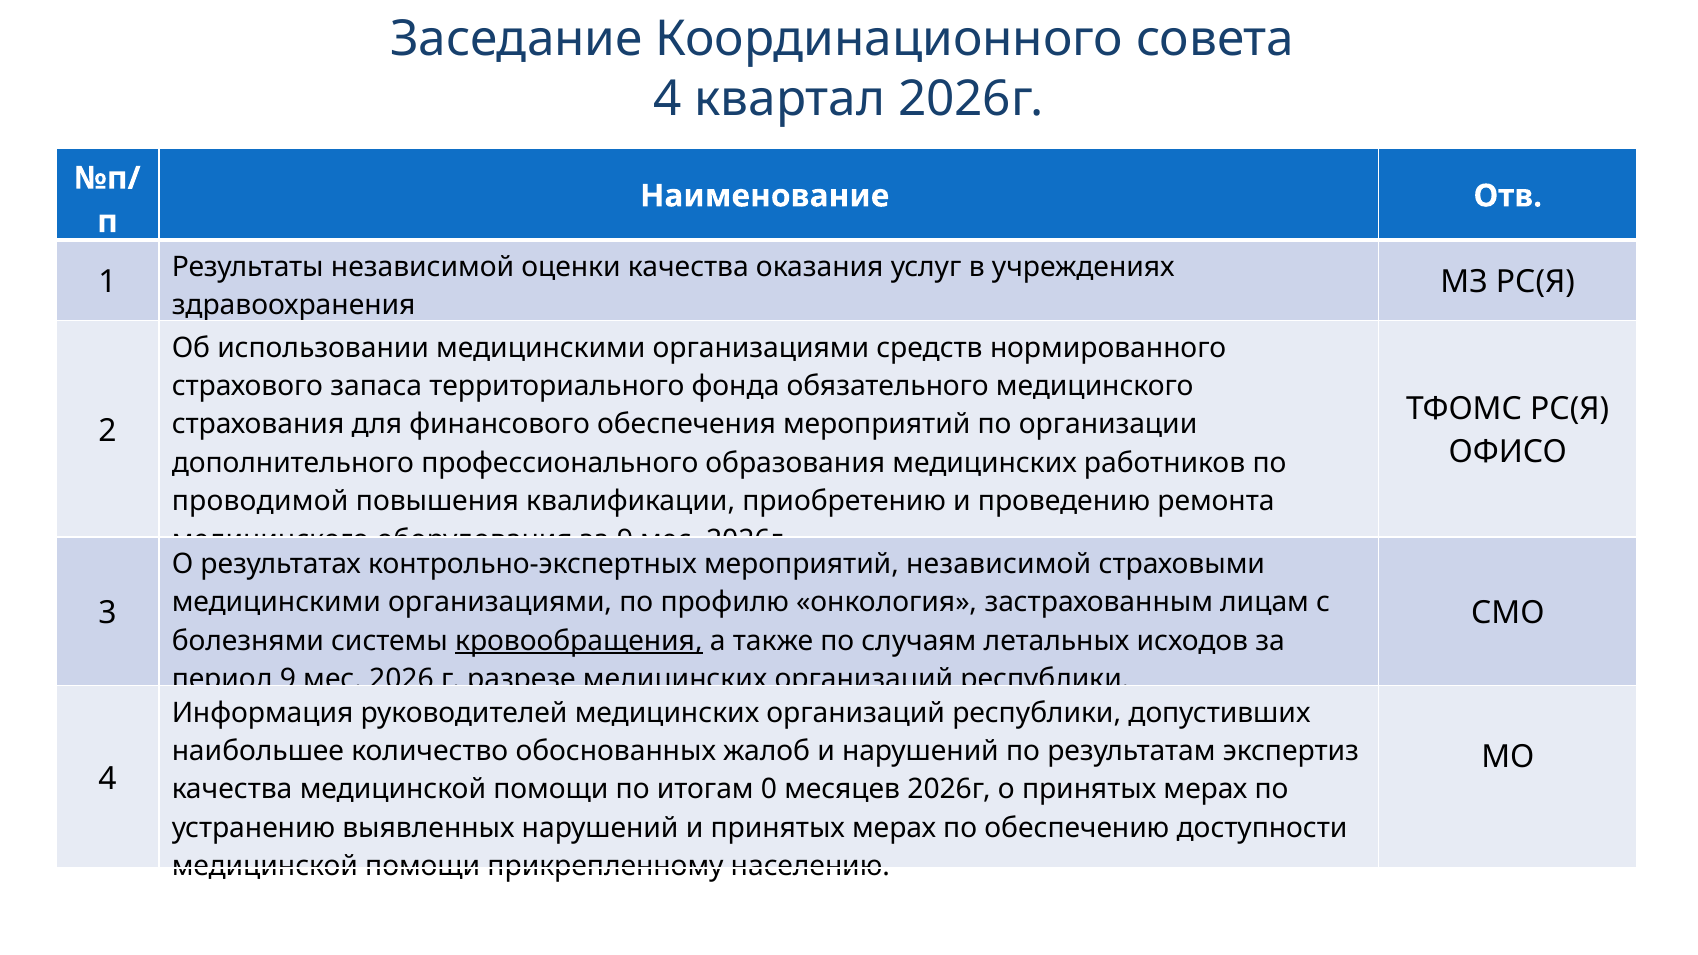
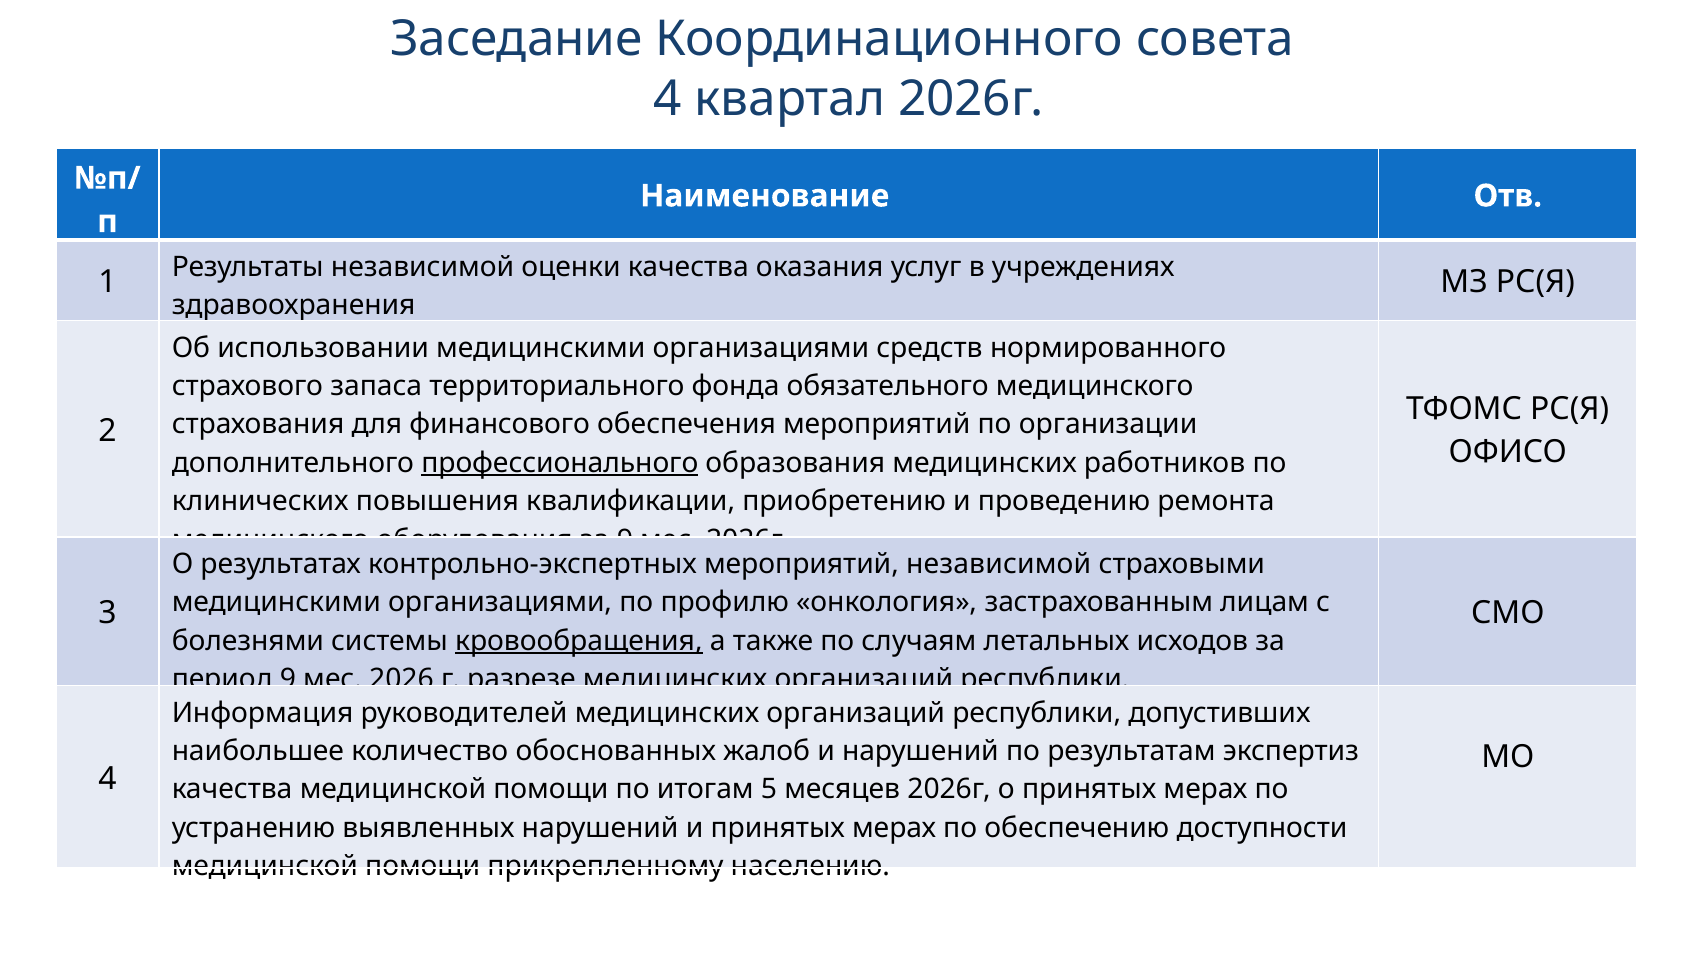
профессионального underline: none -> present (560, 463)
проводимой: проводимой -> клинических (260, 501)
0: 0 -> 5 (769, 790)
